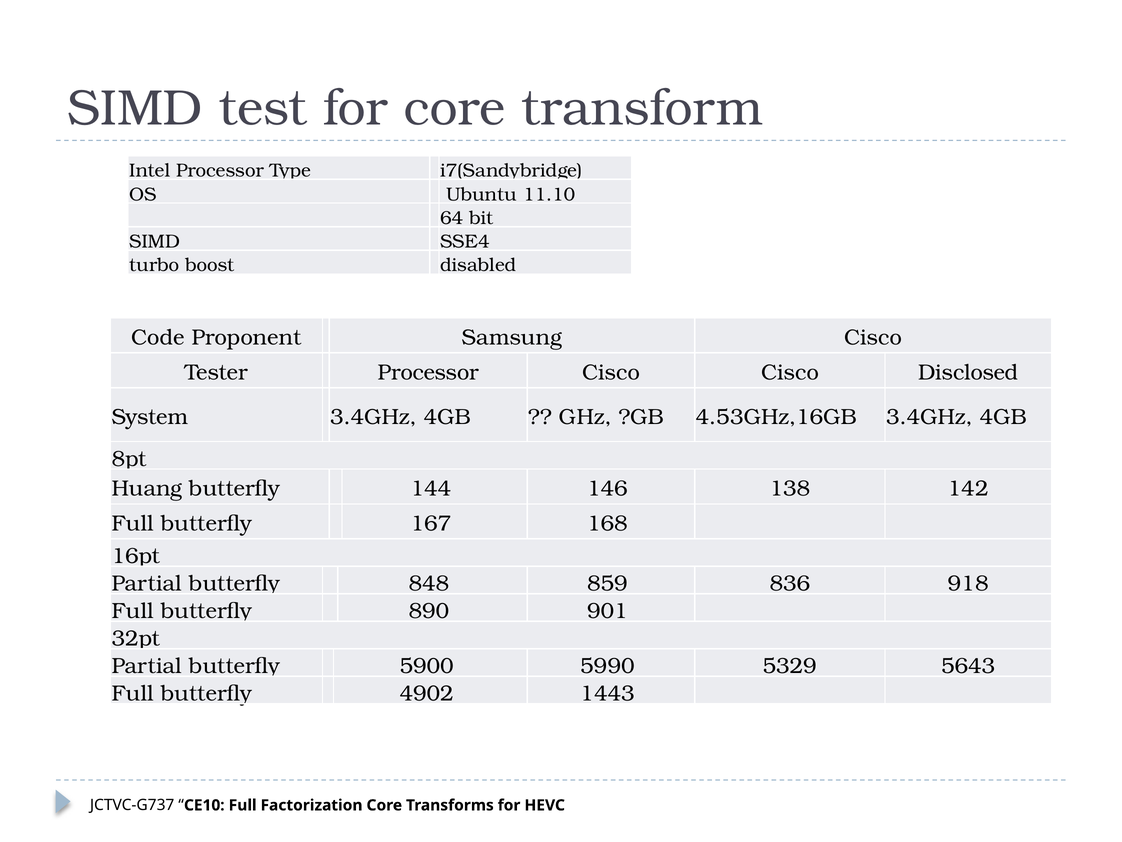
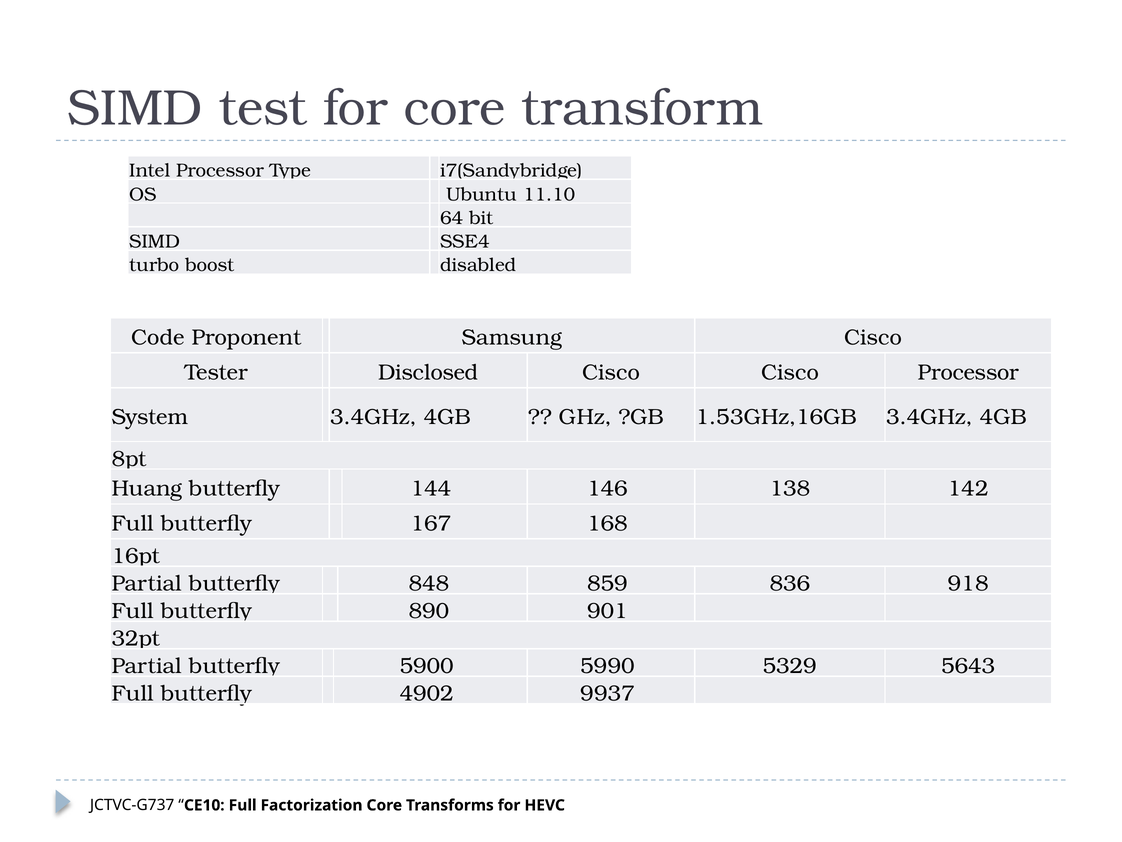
Tester Processor: Processor -> Disclosed (428, 372)
Cisco Disclosed: Disclosed -> Processor (968, 372)
4.53GHz,16GB: 4.53GHz,16GB -> 1.53GHz,16GB (776, 417)
1443: 1443 -> 9937 (608, 693)
